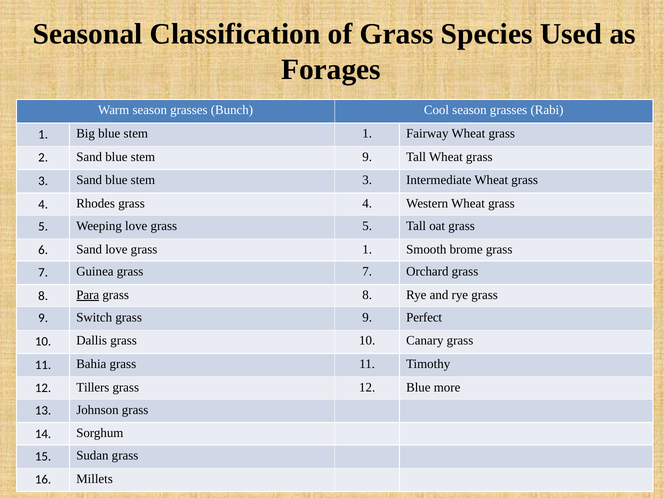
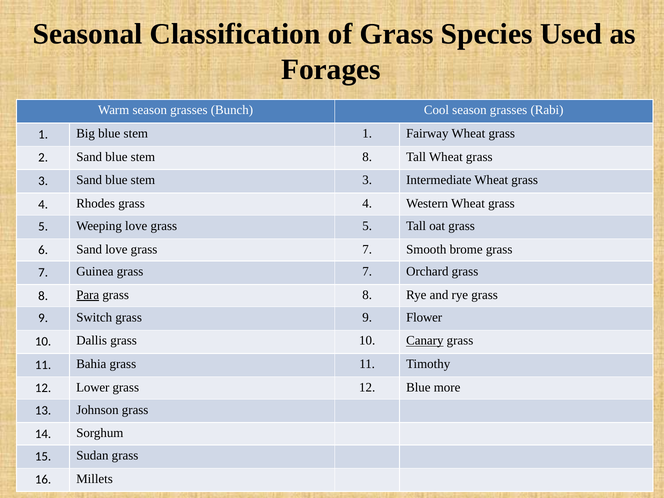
stem 9: 9 -> 8 (367, 157)
love grass 1: 1 -> 7 (367, 249)
Perfect: Perfect -> Flower (424, 317)
Canary underline: none -> present (425, 341)
Tillers: Tillers -> Lower (93, 387)
